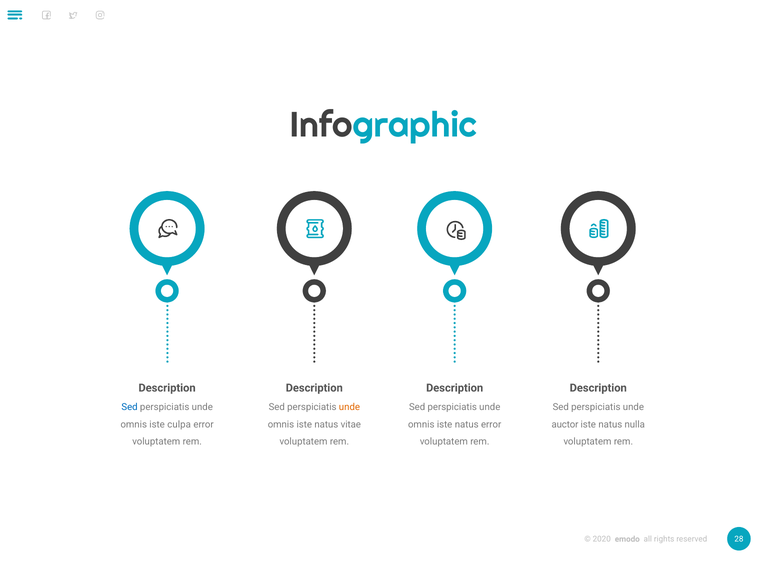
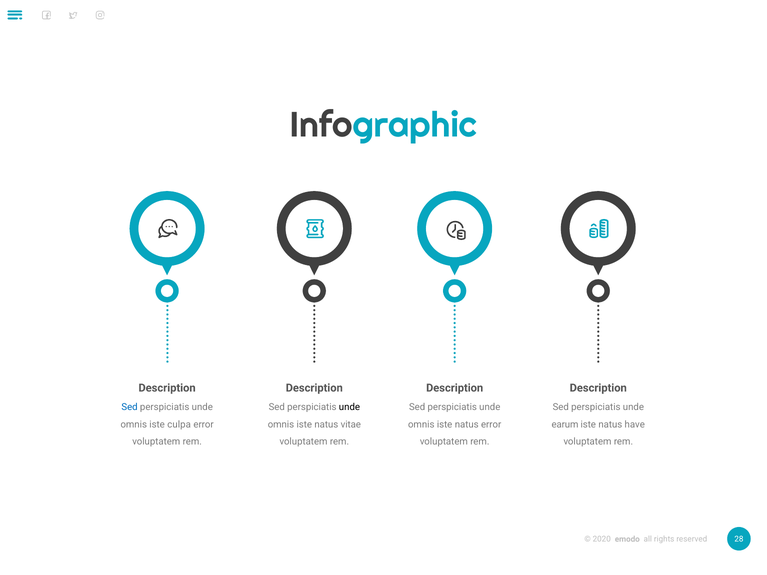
unde colour: orange -> black (349, 407)
auctor: auctor -> earum (565, 425)
nulla: nulla -> have (635, 425)
